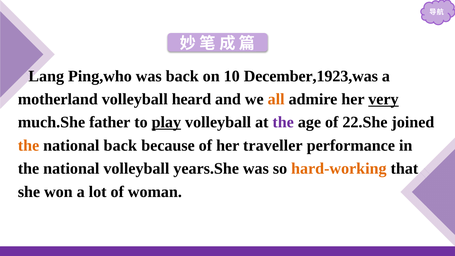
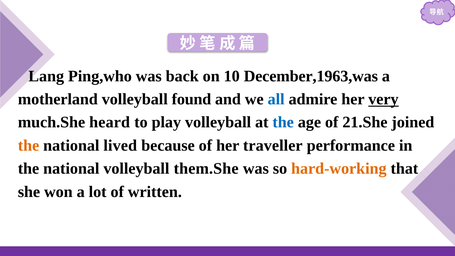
December,1923,was: December,1923,was -> December,1963,was (311, 76)
heard: heard -> found (191, 99)
all colour: orange -> blue (276, 99)
father: father -> heard (110, 122)
play underline: present -> none (166, 122)
the colour: purple -> blue (283, 122)
22.She: 22.She -> 21.She (365, 122)
national back: back -> lived (120, 145)
years.She: years.She -> them.She (206, 169)
woman: woman -> written (155, 192)
